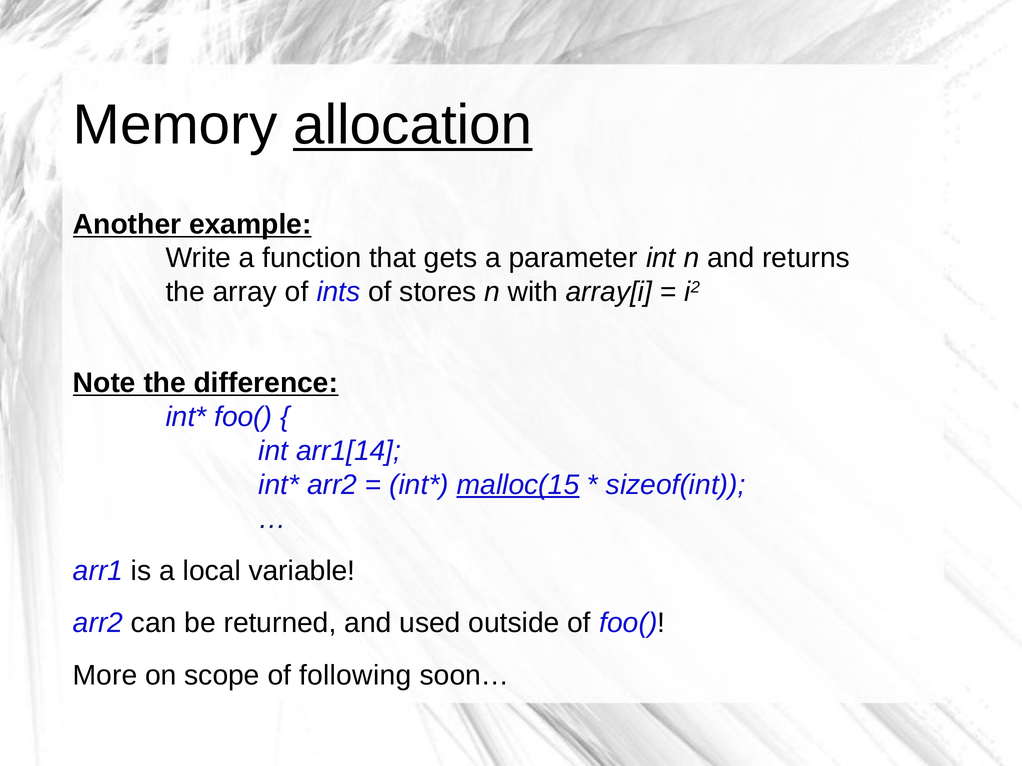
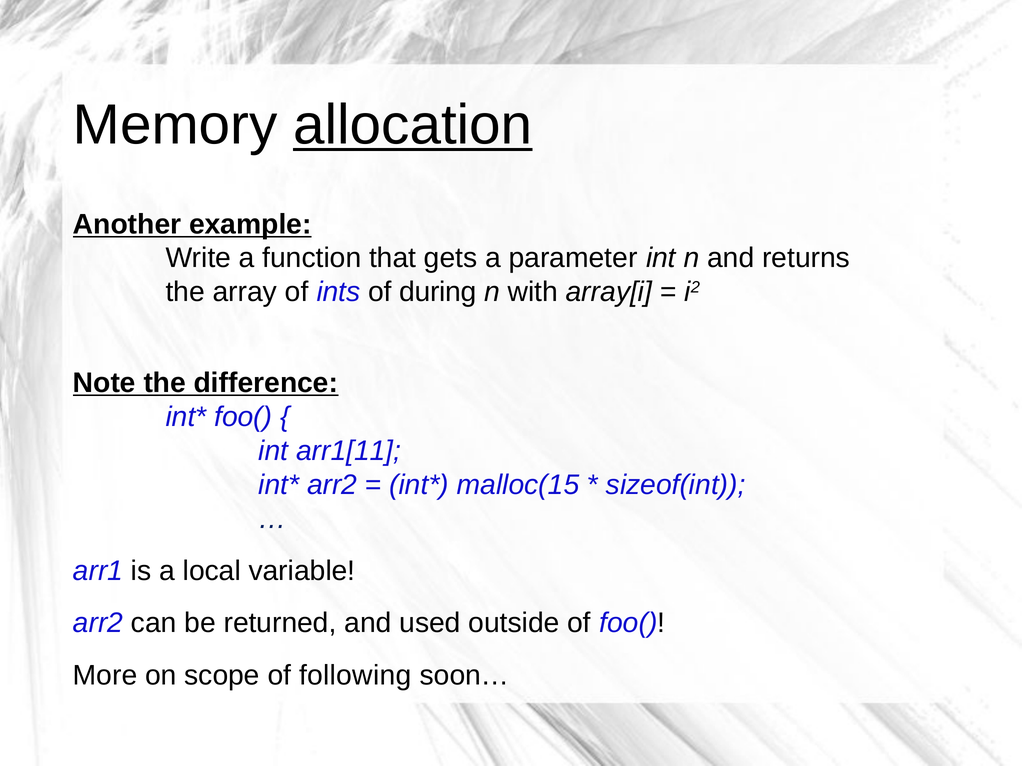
stores: stores -> during (438, 292)
arr1[14: arr1[14 -> arr1[11 (349, 451)
malloc(15 underline: present -> none (518, 485)
